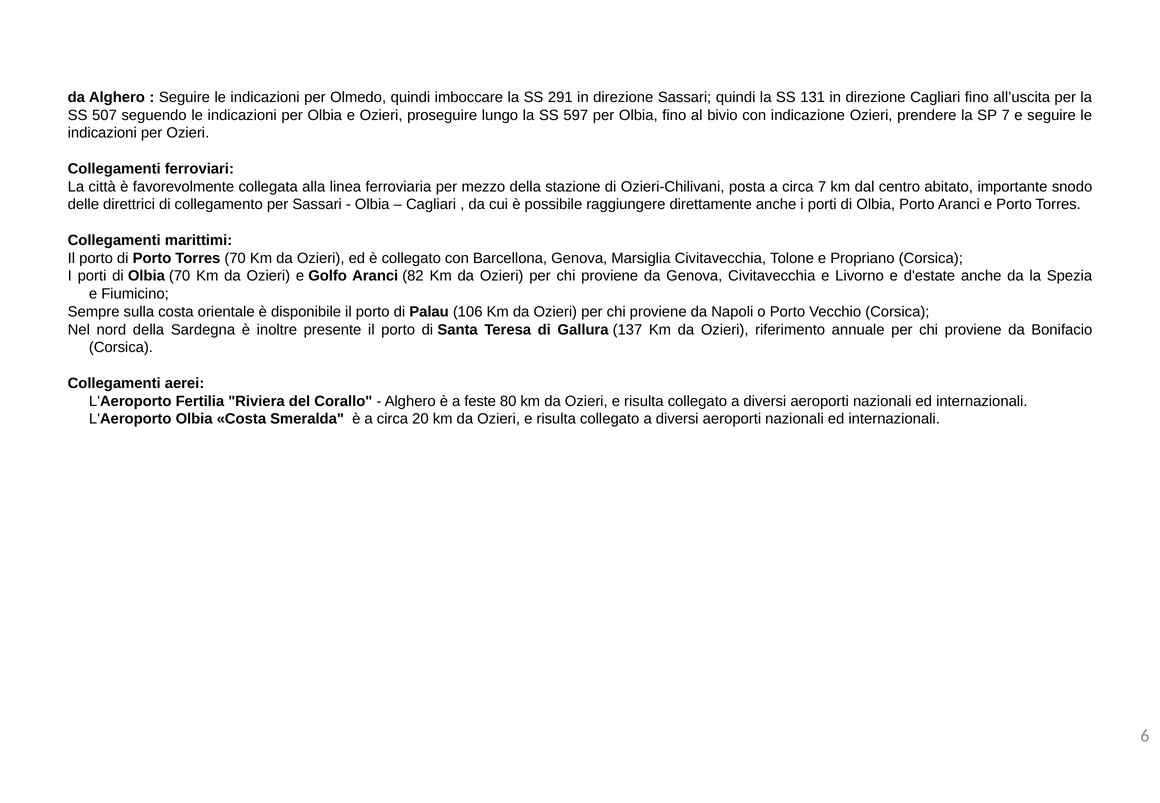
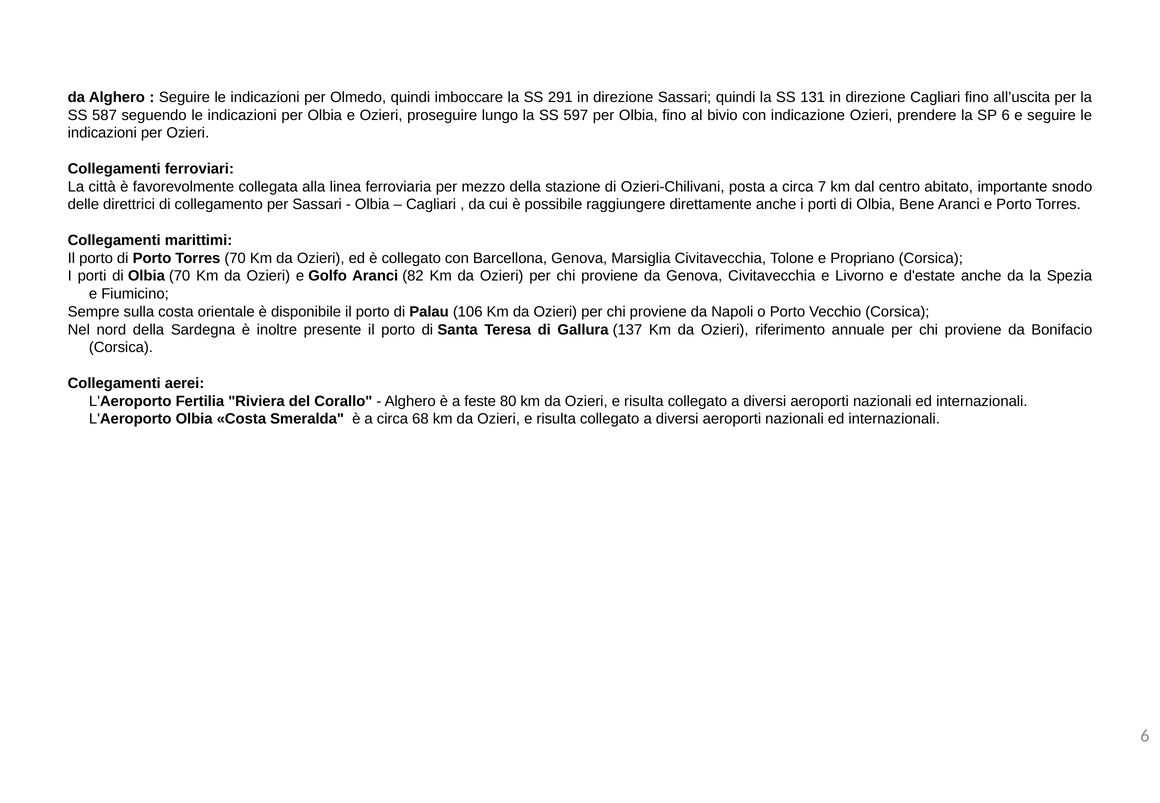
507: 507 -> 587 (104, 115)
SP 7: 7 -> 6 (1006, 115)
Olbia Porto: Porto -> Bene (917, 205)
20: 20 -> 68 (420, 419)
